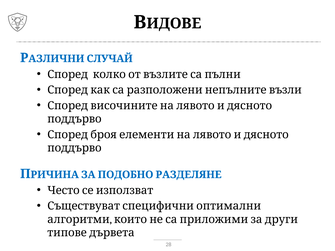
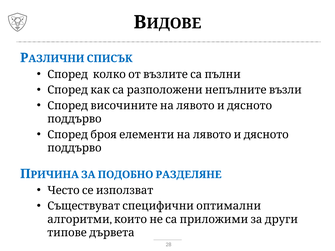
СЛУЧАЙ: СЛУЧАЙ -> СПИСЪК (110, 59)
